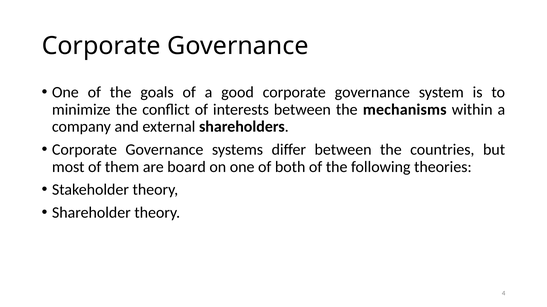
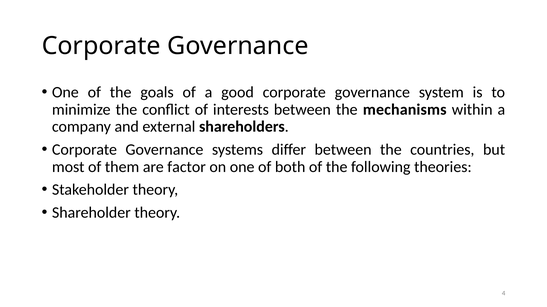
board: board -> factor (187, 167)
